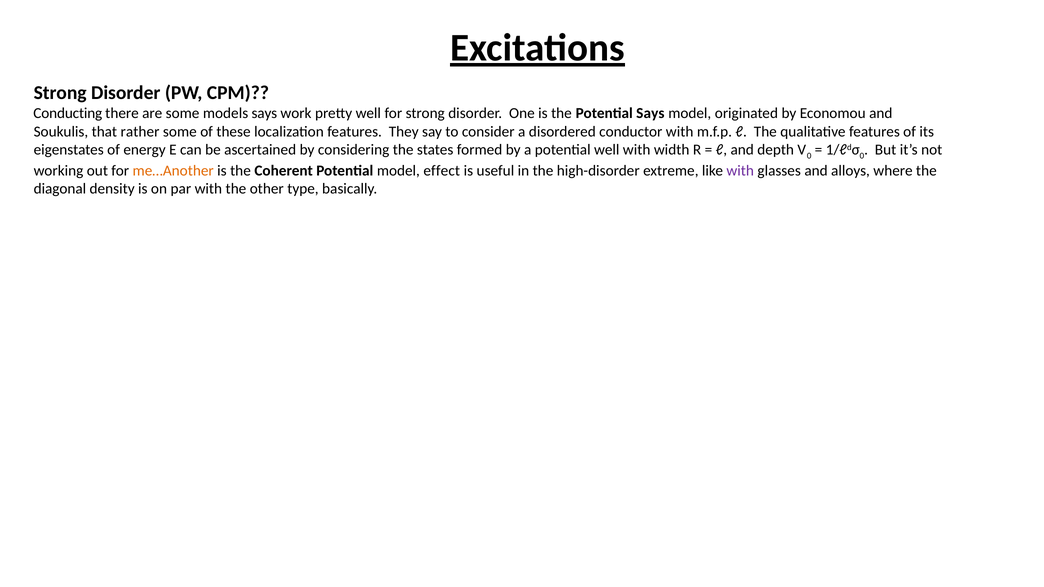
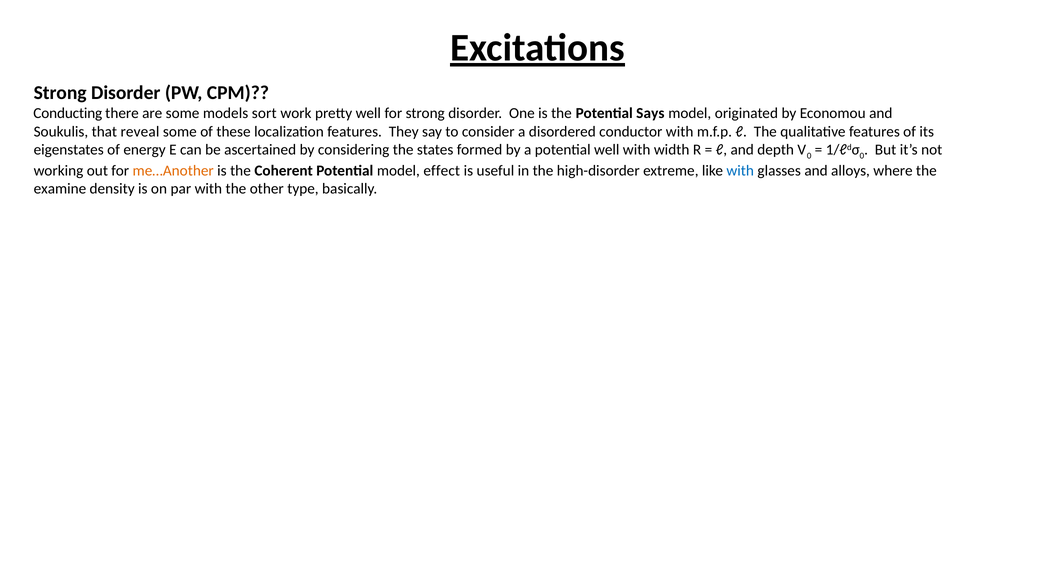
models says: says -> sort (264, 113)
rather: rather -> reveal (140, 132)
with colour: purple -> blue (740, 171)
diagonal: diagonal -> examine (60, 189)
